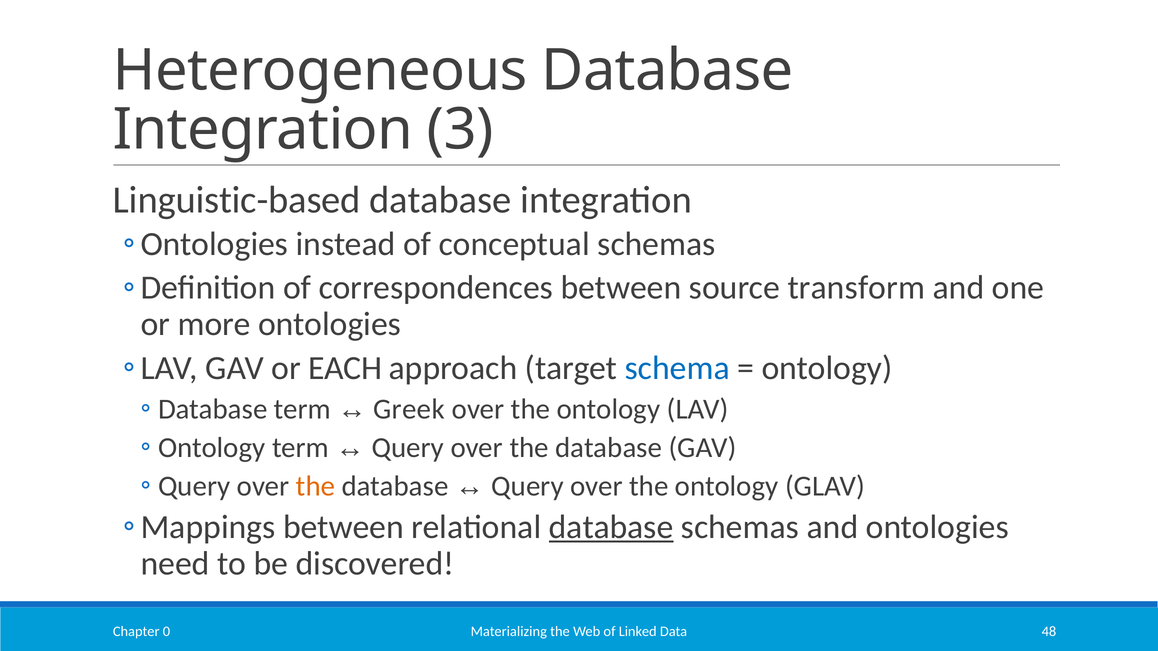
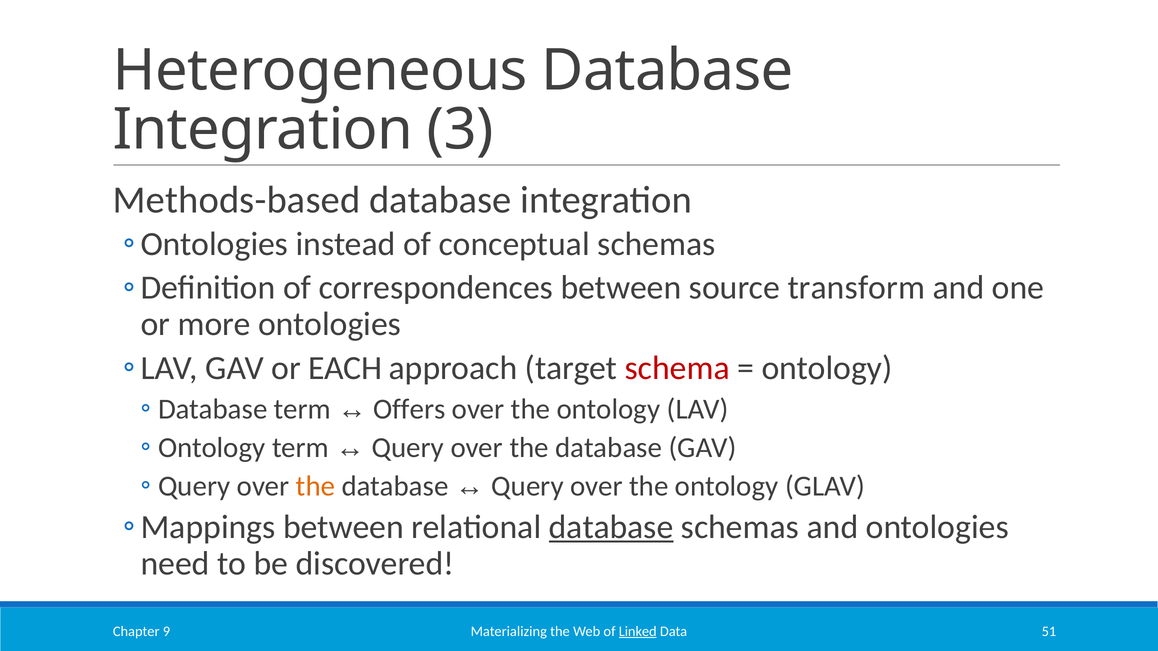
Linguistic-based: Linguistic-based -> Methods-based (237, 200)
schema colour: blue -> red (677, 368)
Greek: Greek -> Offers (409, 409)
Linked underline: none -> present (638, 632)
48: 48 -> 51 (1049, 632)
0: 0 -> 9 (166, 632)
